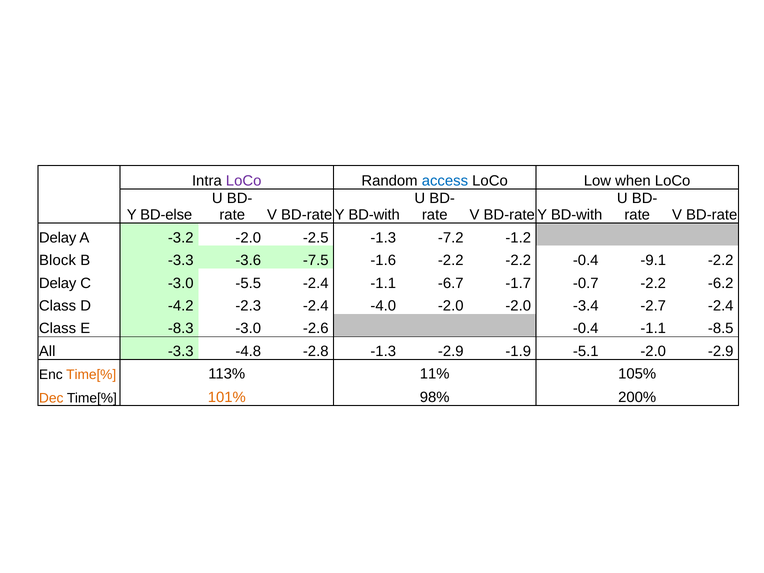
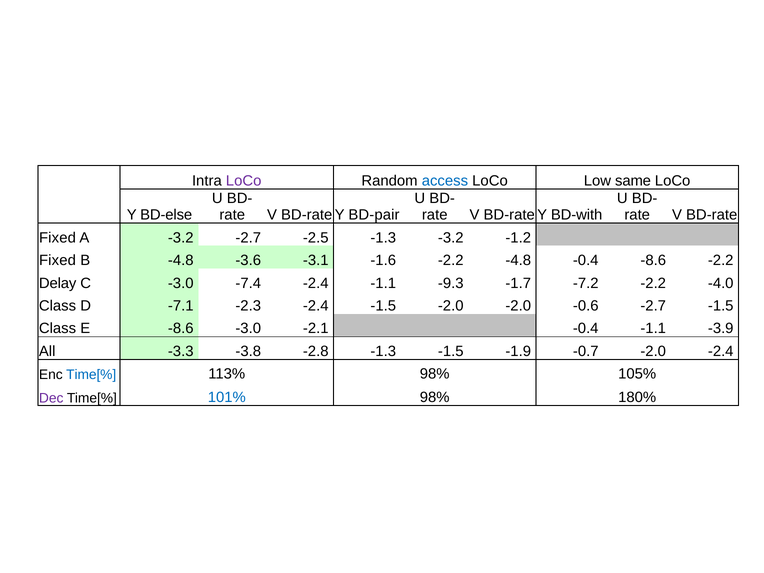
when: when -> same (633, 181)
BD-with: BD-with -> BD-pair (374, 215)
Delay: Delay -> Fixed (57, 238)
-3.2 -2.0: -2.0 -> -2.7 (248, 238)
-1.3 -7.2: -7.2 -> -3.2 (451, 238)
Block: Block -> Fixed (57, 260)
B -3.3: -3.3 -> -4.8 (181, 260)
-7.5: -7.5 -> -3.1 (316, 260)
-2.2 -2.2: -2.2 -> -4.8 (518, 260)
-0.4 -9.1: -9.1 -> -8.6 (653, 260)
-5.5: -5.5 -> -7.4 (248, 283)
-6.7: -6.7 -> -9.3 (451, 283)
-0.7: -0.7 -> -7.2 (586, 283)
-6.2: -6.2 -> -4.0 (721, 283)
-4.2: -4.2 -> -7.1 (181, 306)
-2.4 -4.0: -4.0 -> -1.5 (383, 306)
-3.4: -3.4 -> -0.6 (586, 306)
-2.7 -2.4: -2.4 -> -1.5 (721, 306)
E -8.3: -8.3 -> -8.6 (181, 329)
-2.6: -2.6 -> -2.1 (316, 329)
-8.5: -8.5 -> -3.9 (721, 329)
-4.8: -4.8 -> -3.8 (248, 351)
-1.3 -2.9: -2.9 -> -1.5 (451, 351)
-5.1: -5.1 -> -0.7 (586, 351)
-2.0 -2.9: -2.9 -> -2.4 (721, 351)
Time[% colour: orange -> blue (91, 375)
113% 11%: 11% -> 98% (435, 374)
Dec colour: orange -> purple (51, 398)
101% colour: orange -> blue (227, 397)
200%: 200% -> 180% (637, 397)
